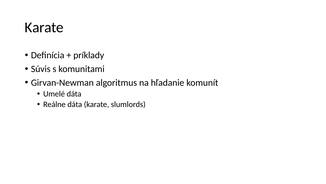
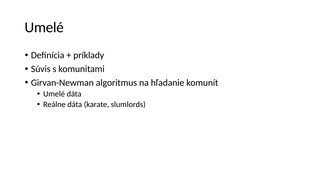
Karate: Karate -> Umelé (44, 27)
